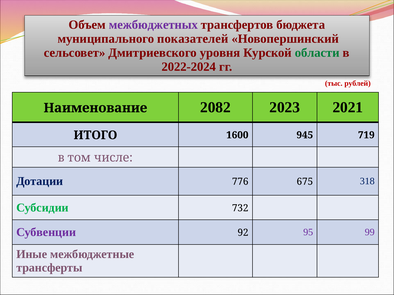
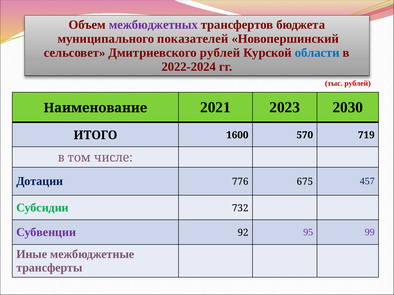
Дмитриевского уровня: уровня -> рублей (220, 53)
области colour: green -> blue (317, 53)
2082: 2082 -> 2021 (215, 107)
2021: 2021 -> 2030 (348, 107)
945: 945 -> 570 (305, 135)
318: 318 -> 457 (367, 182)
